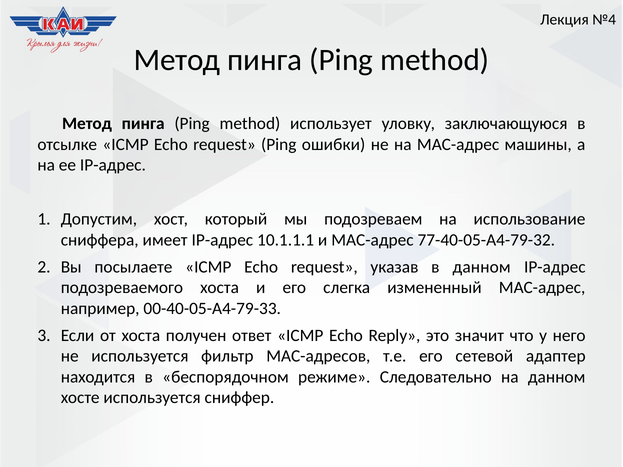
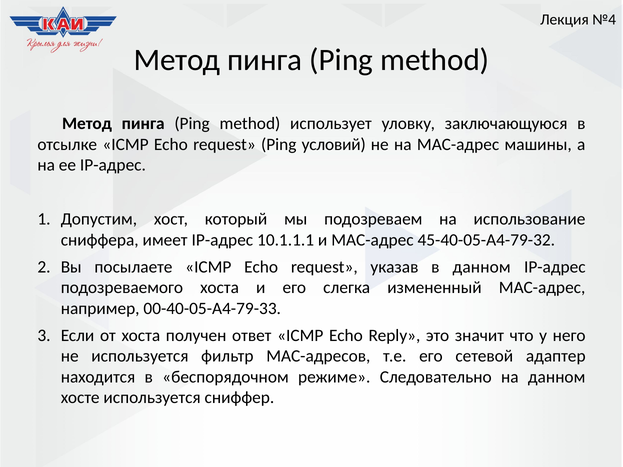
ошибки: ошибки -> условий (334, 145)
77-40-05-A4-79-32: 77-40-05-A4-79-32 -> 45-40-05-A4-79-32 (486, 240)
